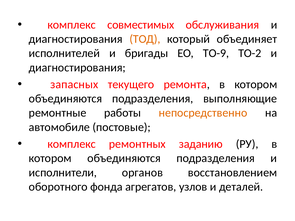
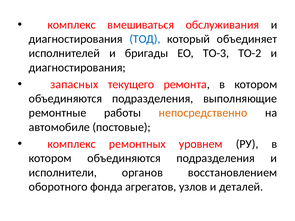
совместимых: совместимых -> вмешиваться (141, 25)
ТОД colour: orange -> blue (145, 39)
ТО-9: ТО-9 -> ТО-3 (216, 53)
заданию: заданию -> уровнем (201, 144)
